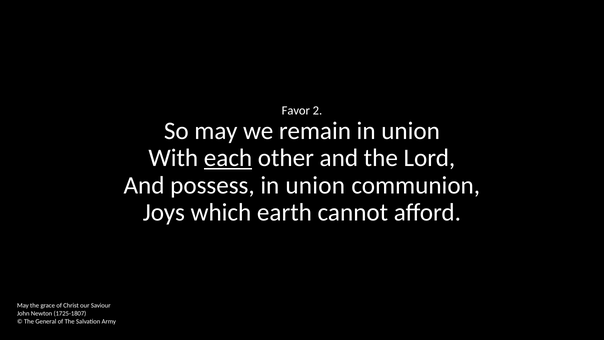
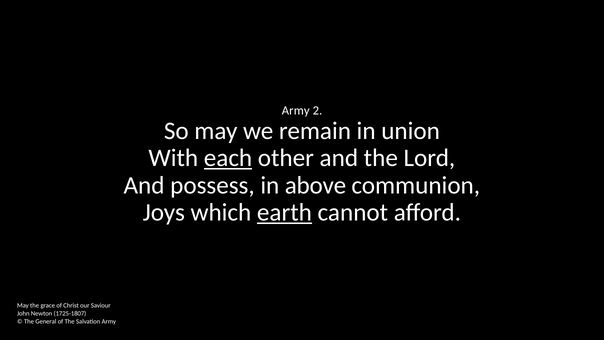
Favor: Favor -> Army (296, 110)
possess in union: union -> above (315, 185)
earth underline: none -> present (284, 212)
